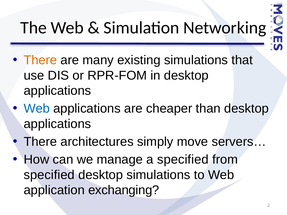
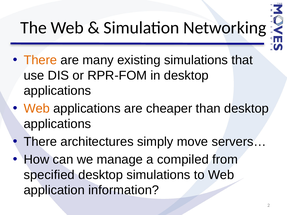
Web colour: blue -> orange (37, 109)
a specified: specified -> compiled (183, 160)
exchanging: exchanging -> information (124, 190)
